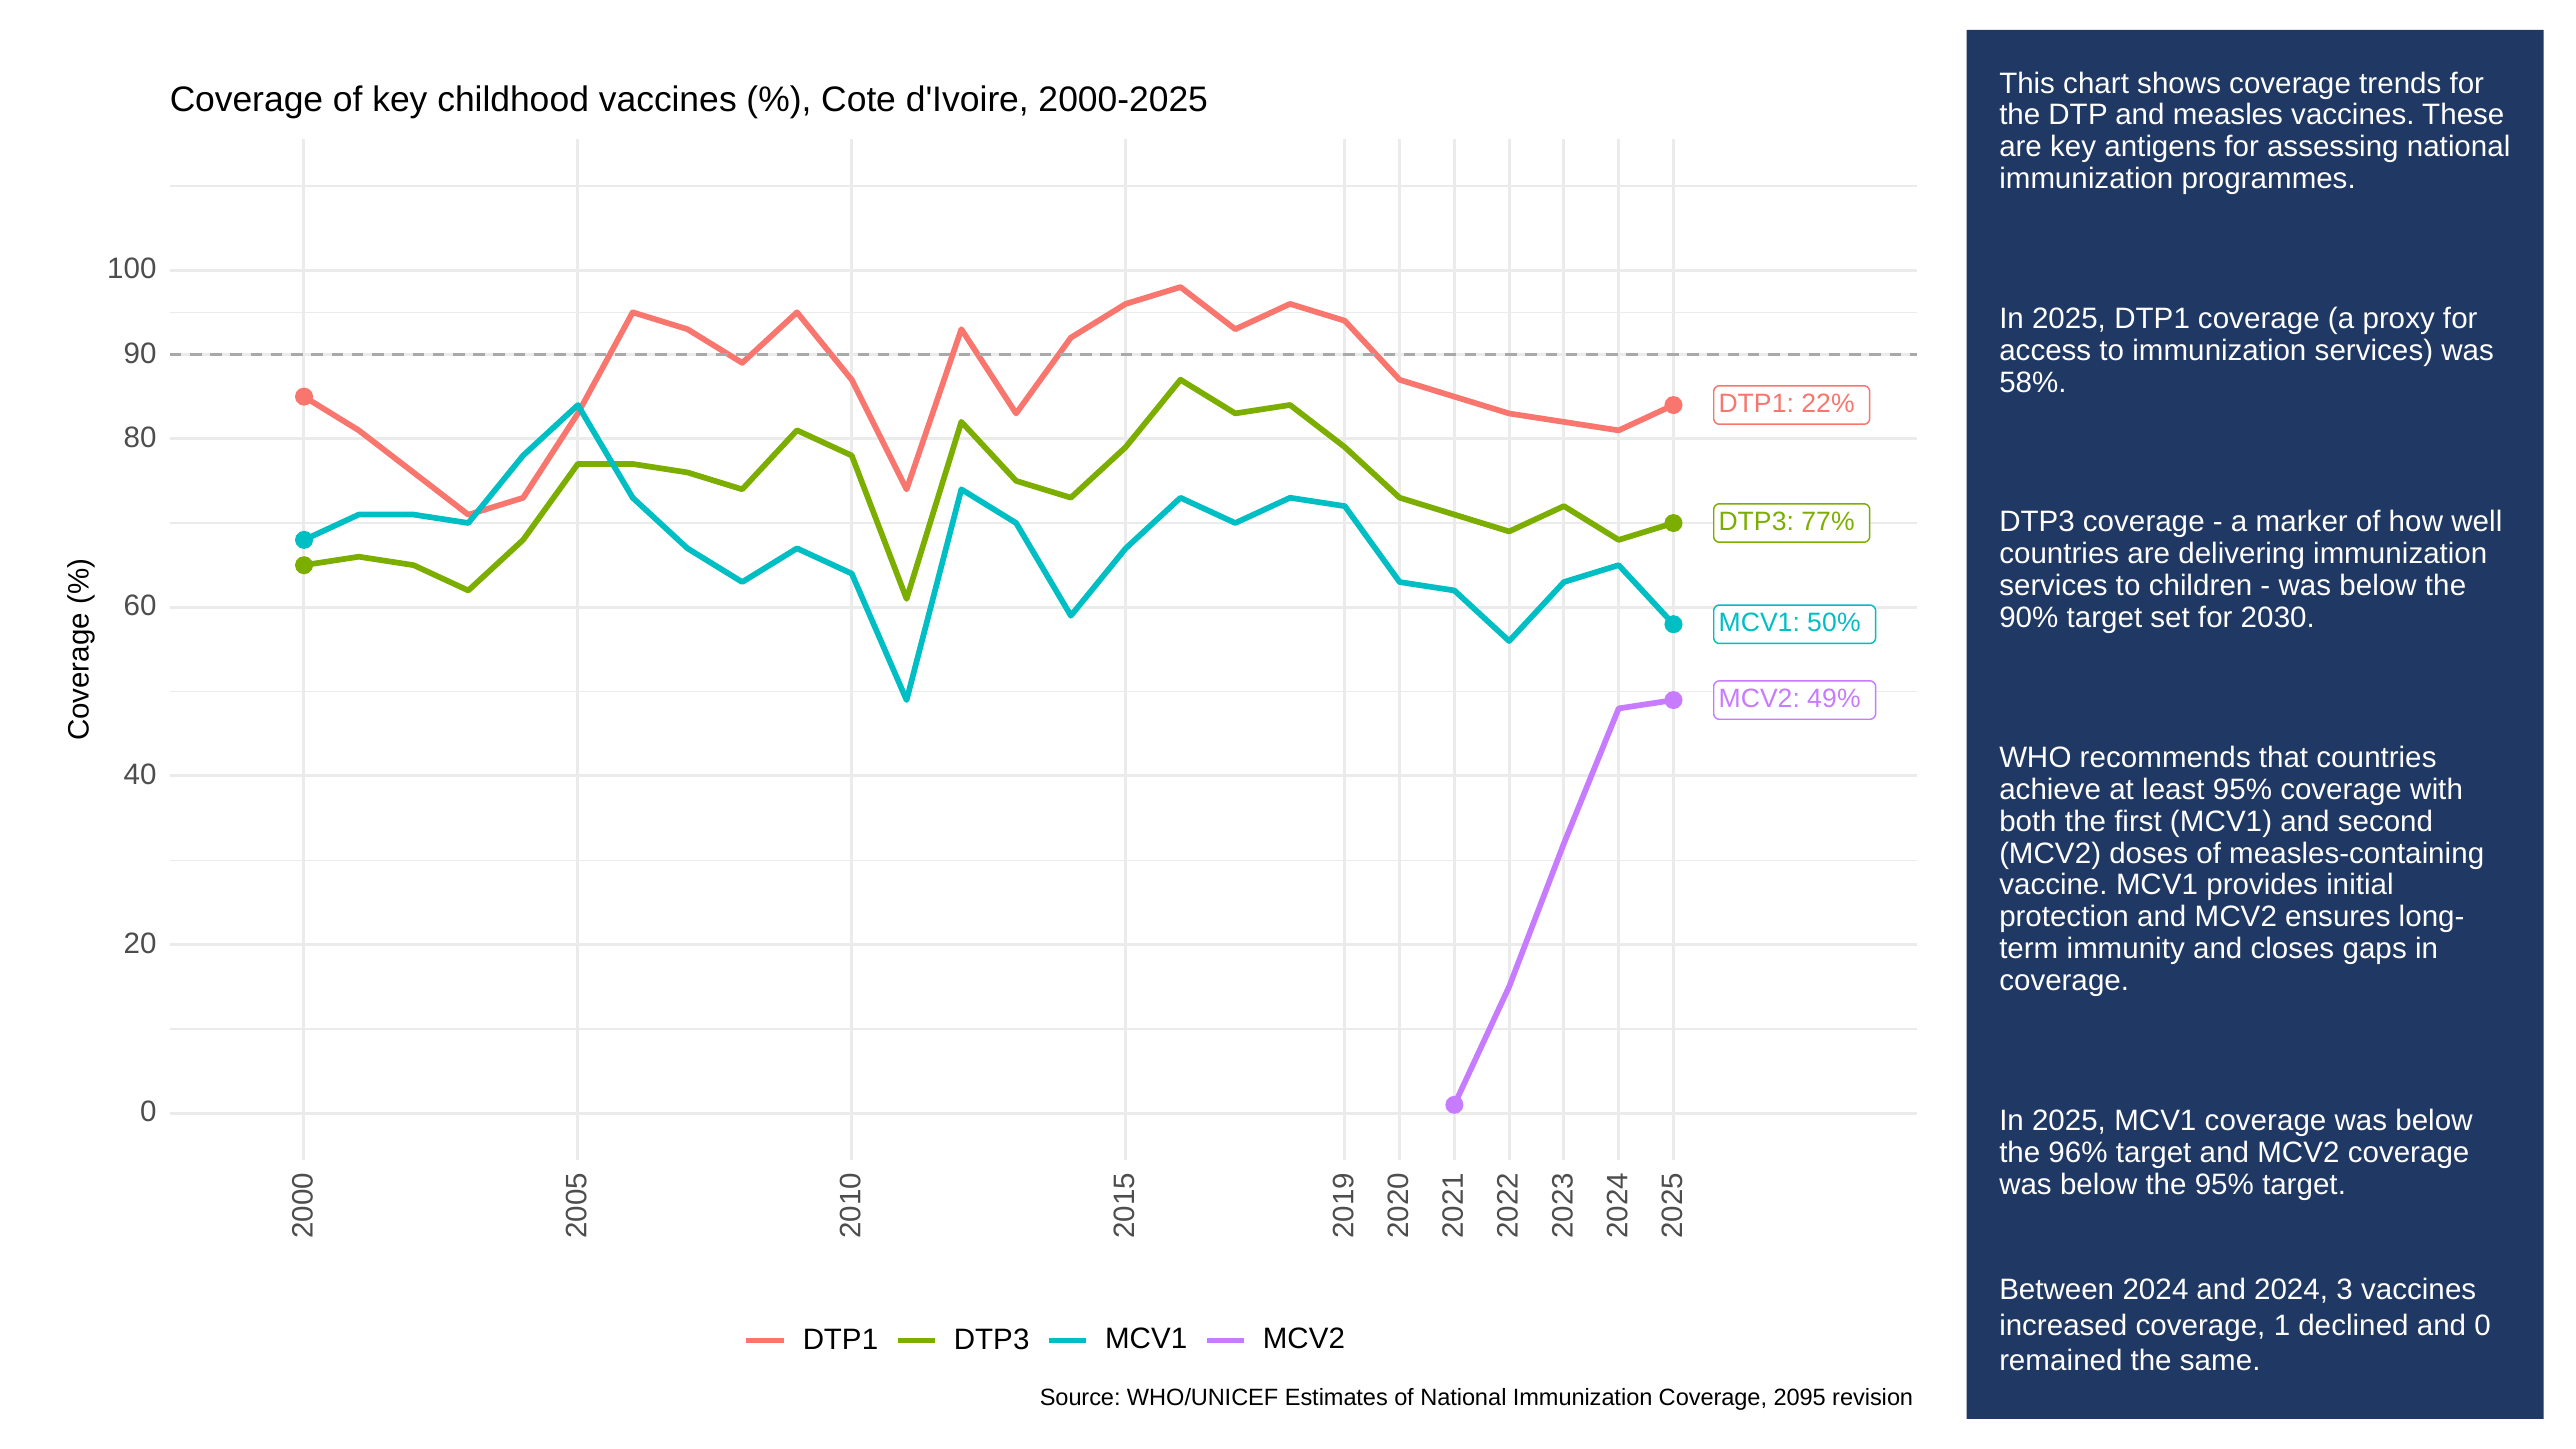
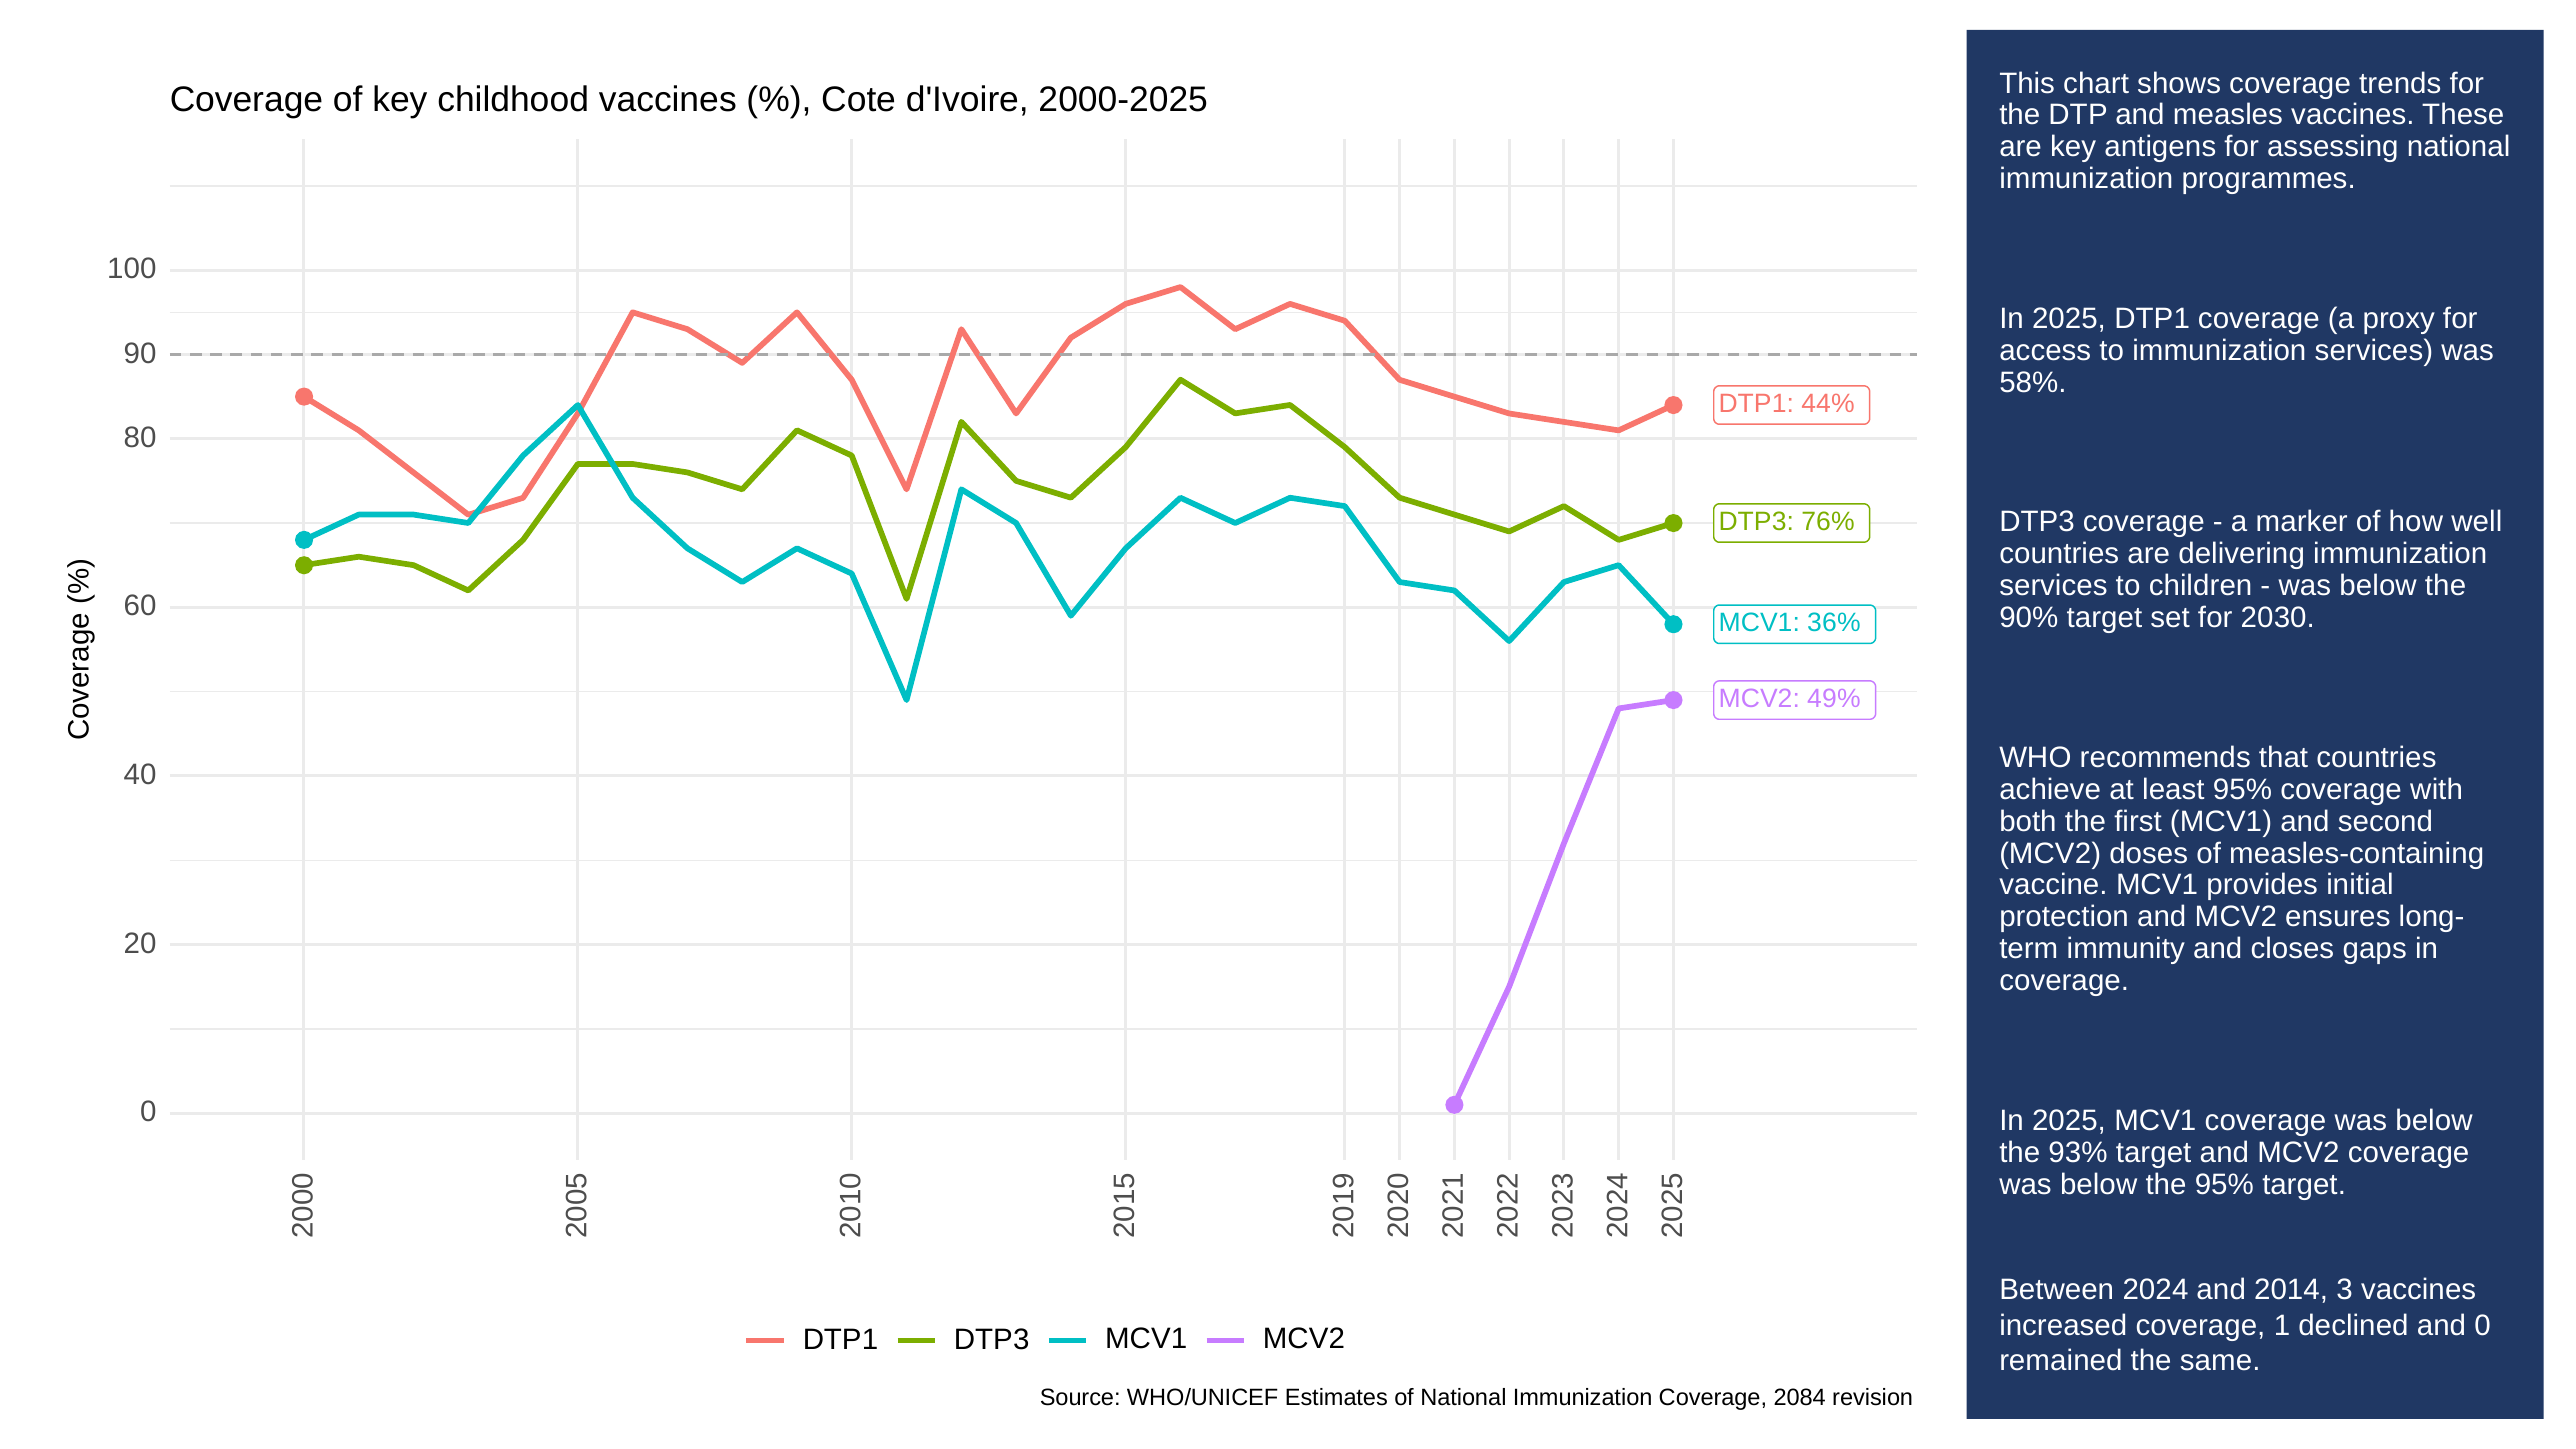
22%: 22% -> 44% (1828, 404)
77%: 77% -> 76% (1828, 522)
50%: 50% -> 36% (1834, 623)
96%: 96% -> 93% (2078, 1152)
and 2024: 2024 -> 2014 (2291, 1290)
2095: 2095 -> 2084 (1800, 1398)
